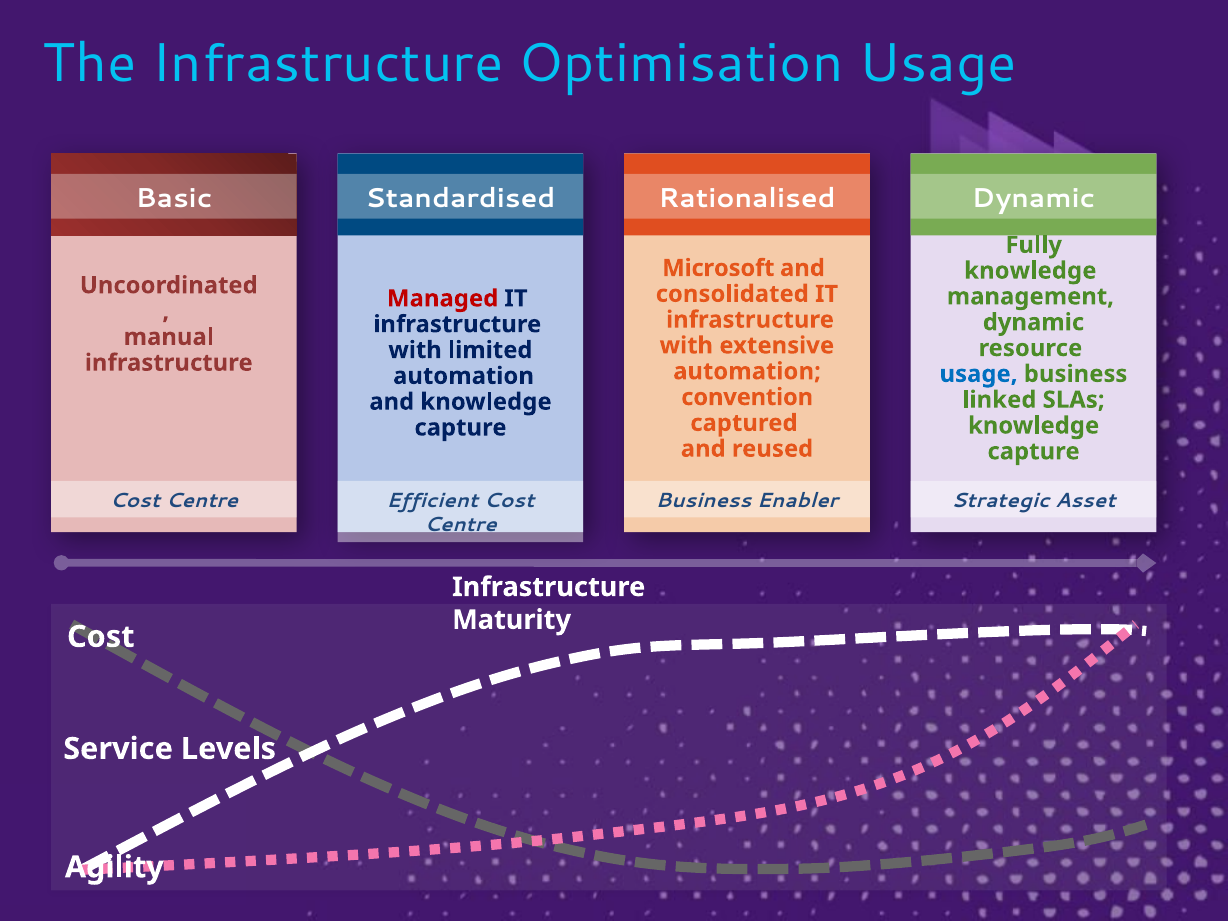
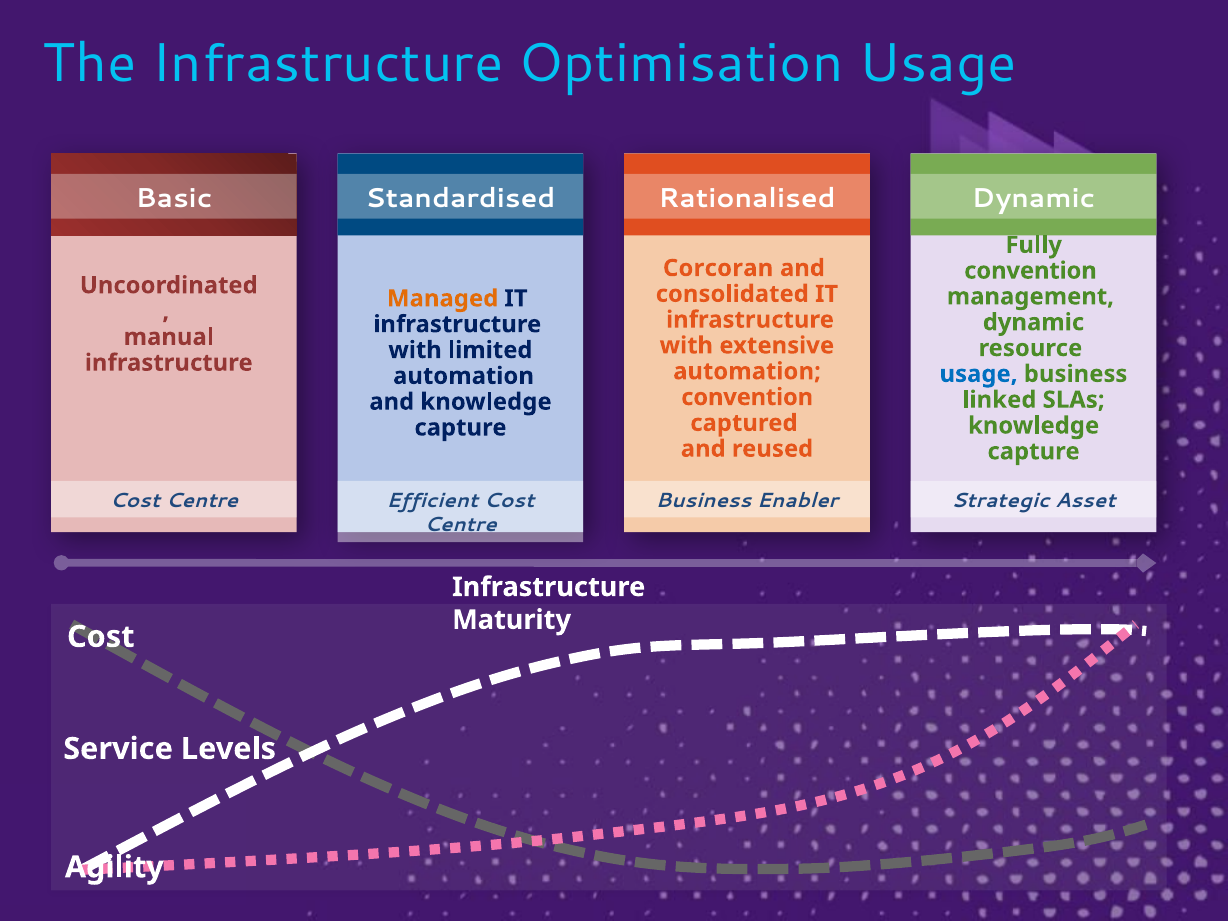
Microsoft: Microsoft -> Corcoran (718, 268)
knowledge: knowledge -> convention (1030, 271)
Managed colour: red -> orange (443, 299)
